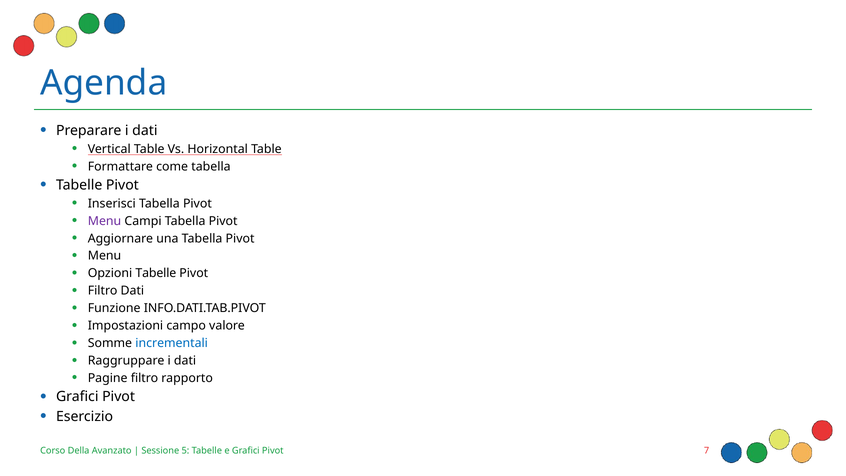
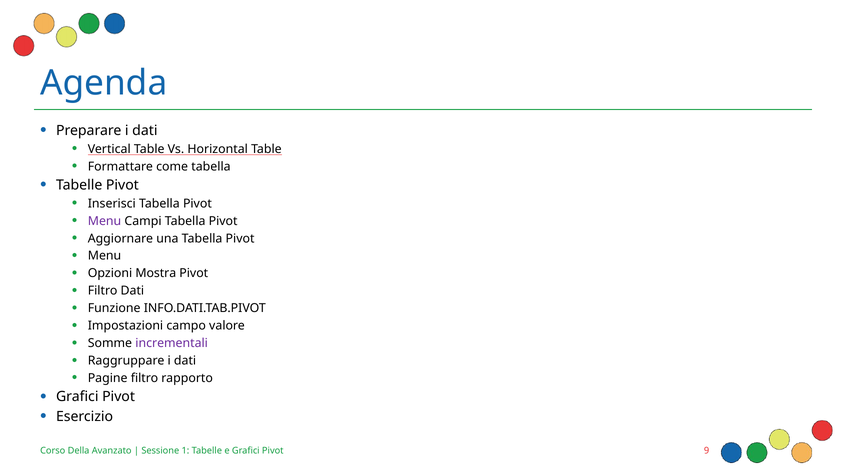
Opzioni Tabelle: Tabelle -> Mostra (156, 273)
incrementali colour: blue -> purple (172, 343)
5: 5 -> 1 (185, 451)
7: 7 -> 9 (707, 450)
